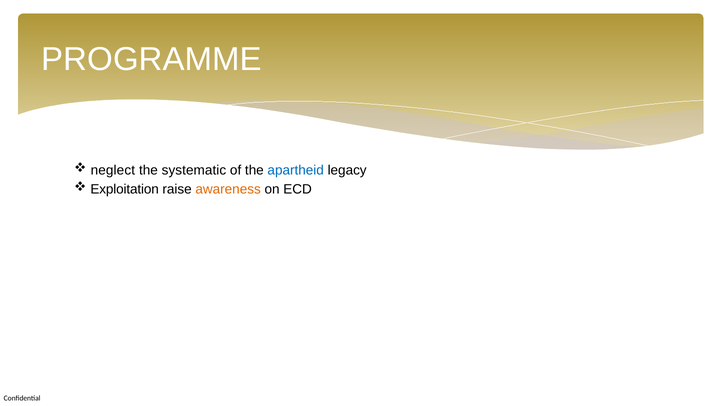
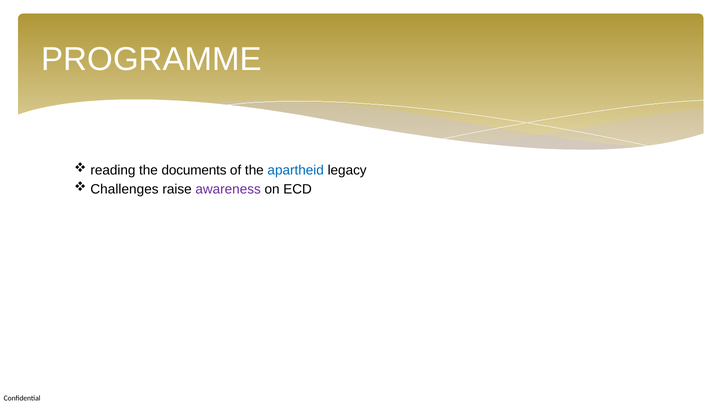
neglect: neglect -> reading (113, 170)
systematic: systematic -> documents (194, 170)
Exploitation: Exploitation -> Challenges (125, 189)
awareness colour: orange -> purple (228, 189)
